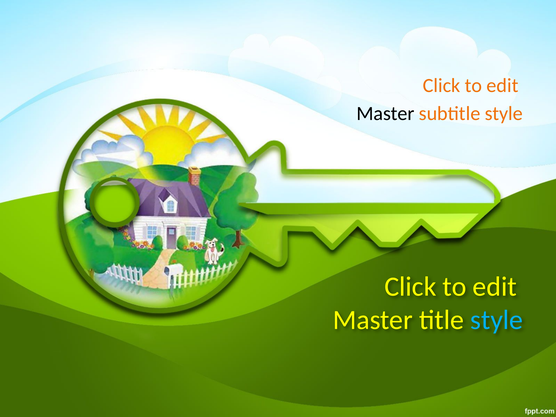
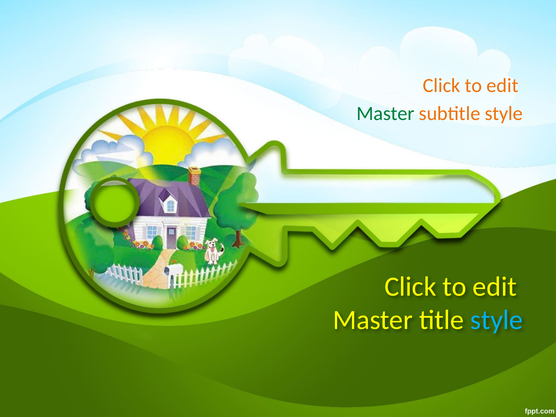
Master colour: black -> green (385, 114)
